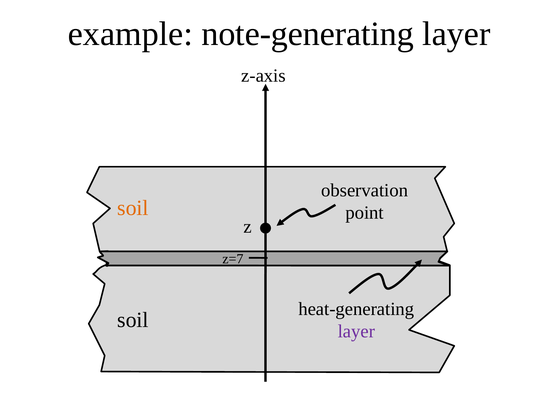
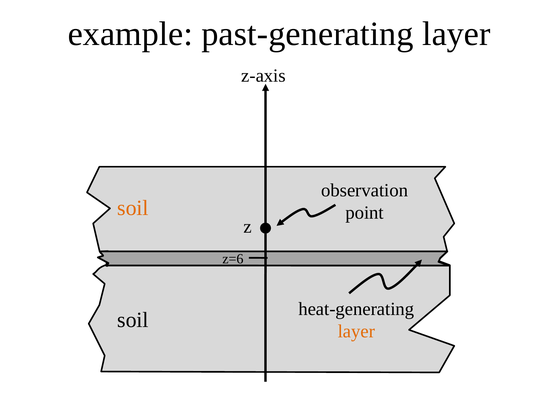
note-generating: note-generating -> past-generating (308, 34)
z=7: z=7 -> z=6 (233, 259)
layer colour: purple -> orange (356, 331)
